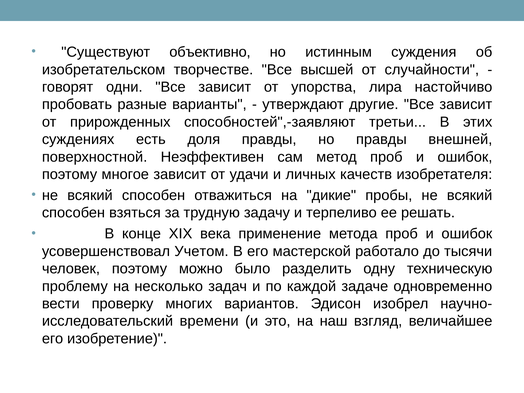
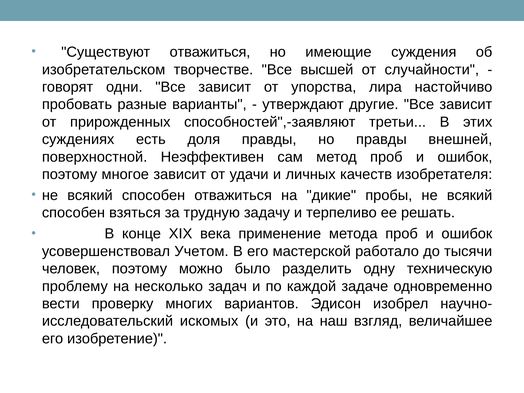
Существуют объективно: объективно -> отважиться (210, 52)
истинным: истинным -> имеющие (338, 52)
времени: времени -> искомых (209, 321)
